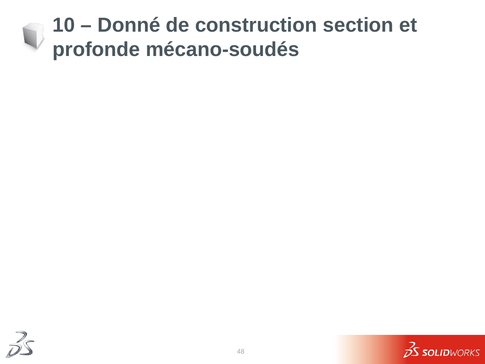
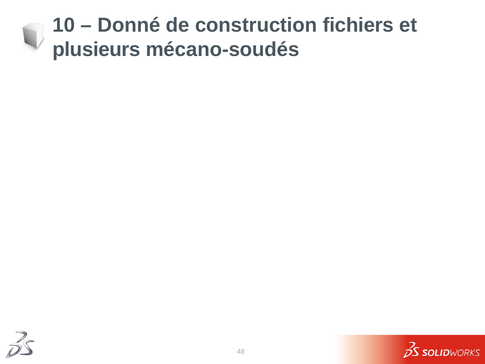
section: section -> fichiers (358, 25)
profonde: profonde -> plusieurs (96, 49)
